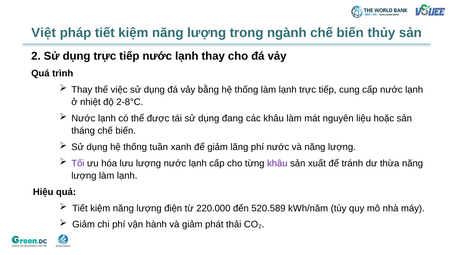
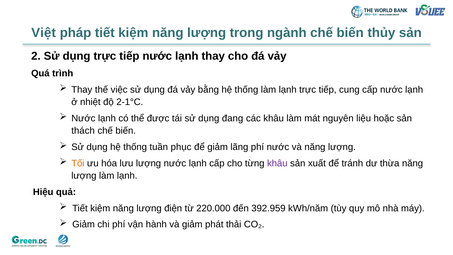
2-8°C: 2-8°C -> 2-1°C (130, 102)
tháng: tháng -> thách (83, 131)
xanh: xanh -> phục (181, 147)
Tối colour: purple -> orange (78, 163)
520.589: 520.589 -> 392.959 (268, 208)
